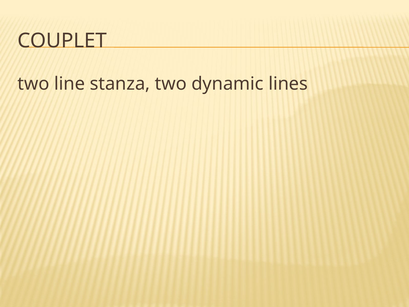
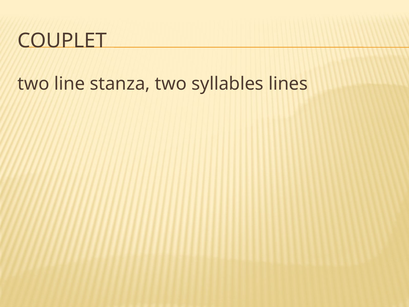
dynamic: dynamic -> syllables (228, 84)
